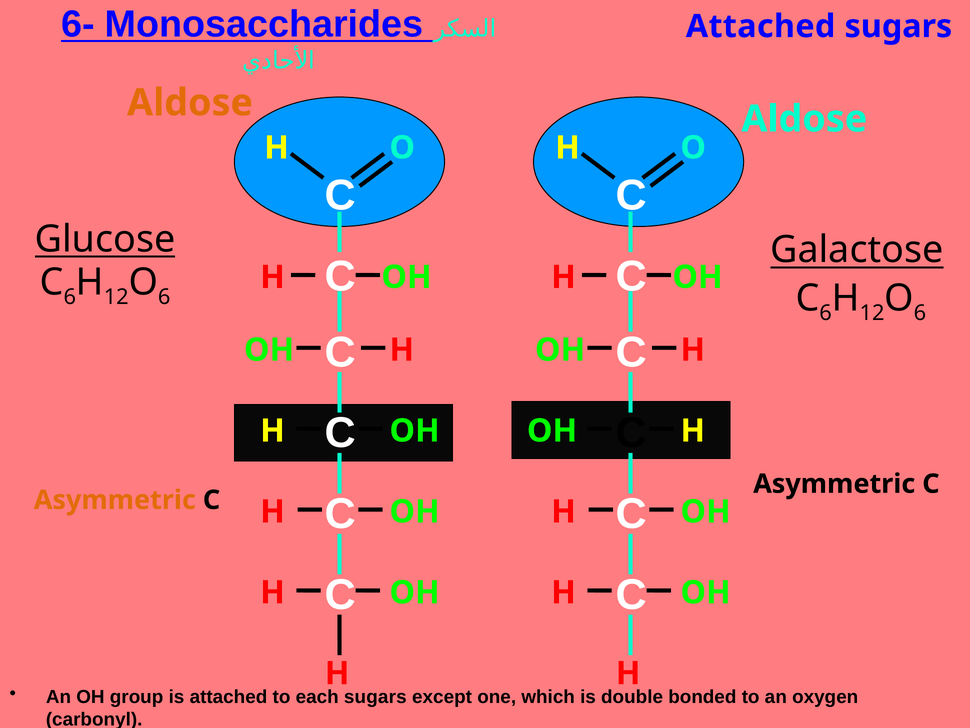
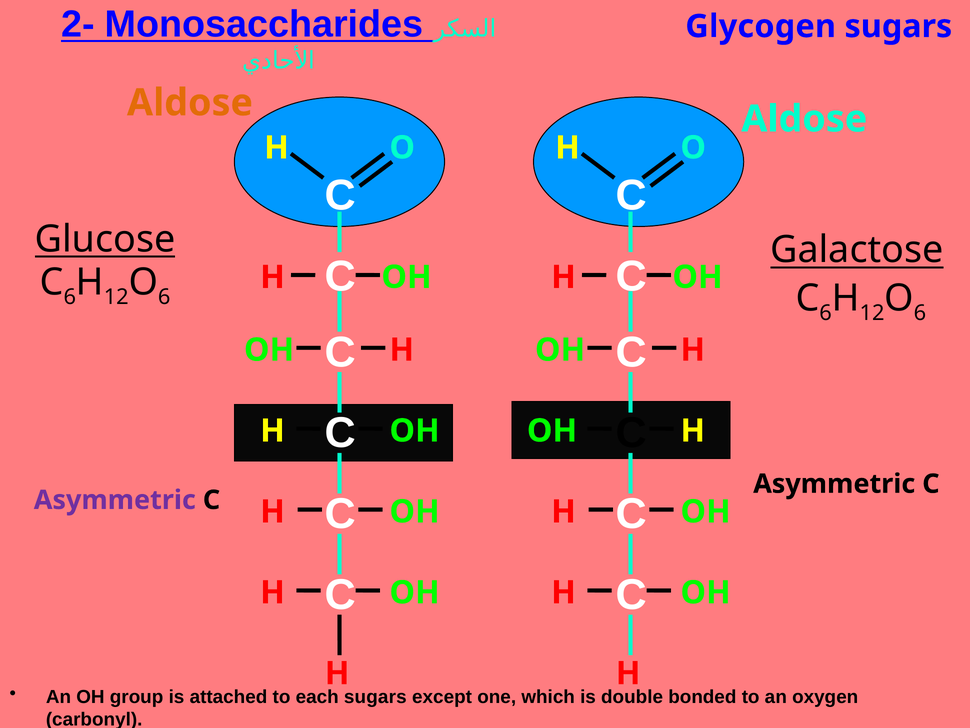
6-: 6- -> 2- (78, 24)
Attached: Attached -> Glycogen (761, 26)
Asymmetric colour: orange -> purple (115, 500)
